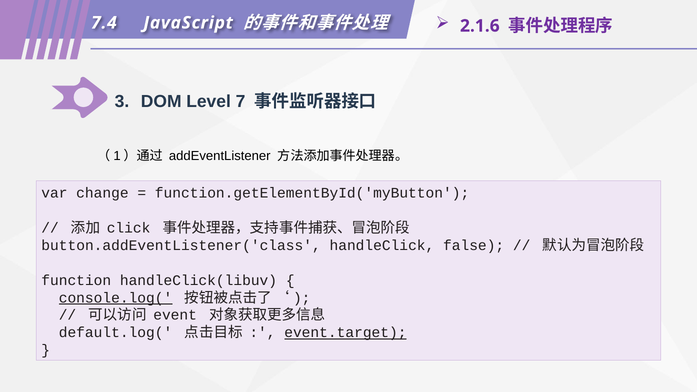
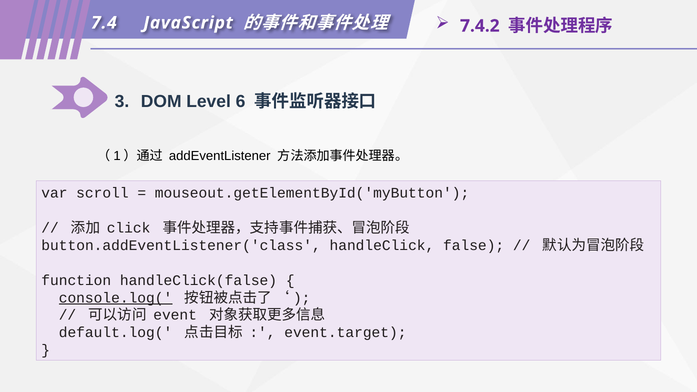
2.1.6: 2.1.6 -> 7.4.2 (480, 26)
7: 7 -> 6 (241, 102)
change: change -> scroll (102, 193)
function.getElementById('myButton: function.getElementById('myButton -> mouseout.getElementById('myButton (312, 193)
handleClick(libuv: handleClick(libuv -> handleClick(false (198, 280)
event.target underline: present -> none (345, 333)
